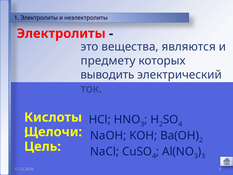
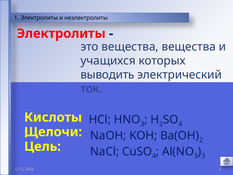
вещества являются: являются -> вещества (189, 47)
предмету: предмету -> учащихся (108, 61)
